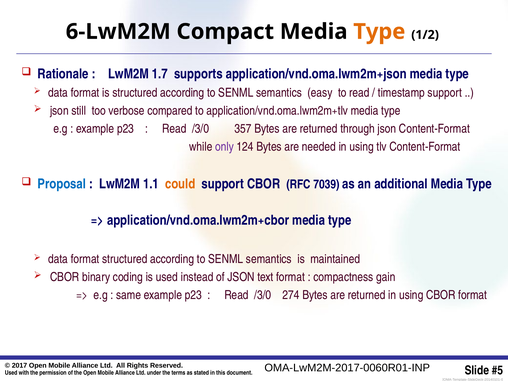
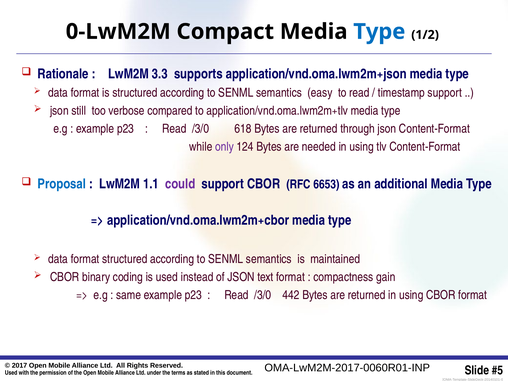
6-LwM2M: 6-LwM2M -> 0-LwM2M (118, 32)
Type colour: orange -> blue (379, 32)
1.7: 1.7 -> 3.3 (160, 74)
357: 357 -> 618 (243, 129)
could colour: orange -> purple (180, 184)
7039: 7039 -> 6653 (326, 184)
274: 274 -> 442 (291, 295)
